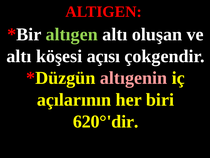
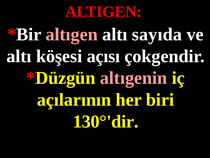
altıgen colour: light green -> pink (72, 34)
oluşan: oluşan -> sayıda (157, 34)
620°'dir: 620°'dir -> 130°'dir (106, 121)
